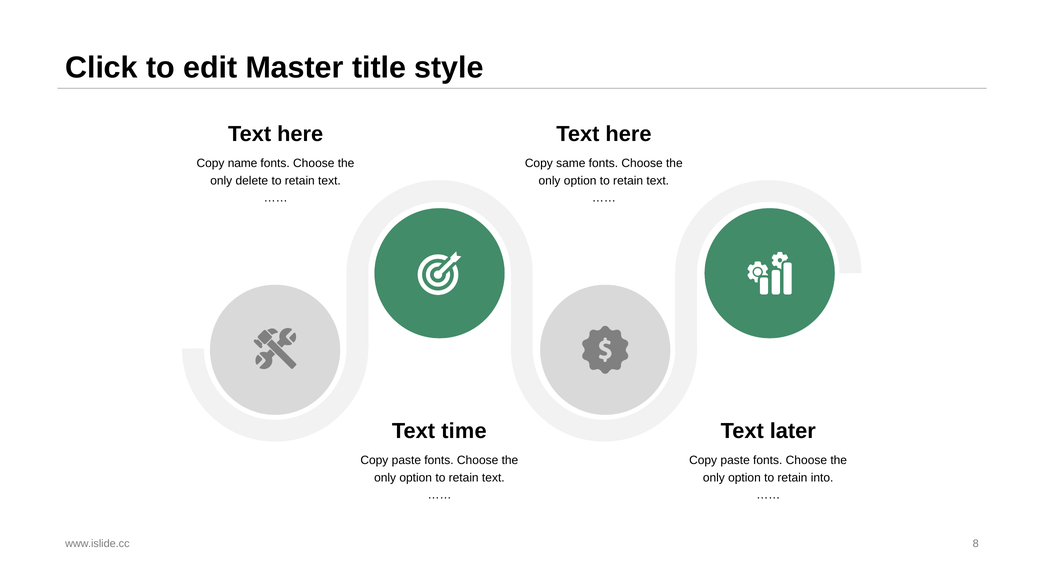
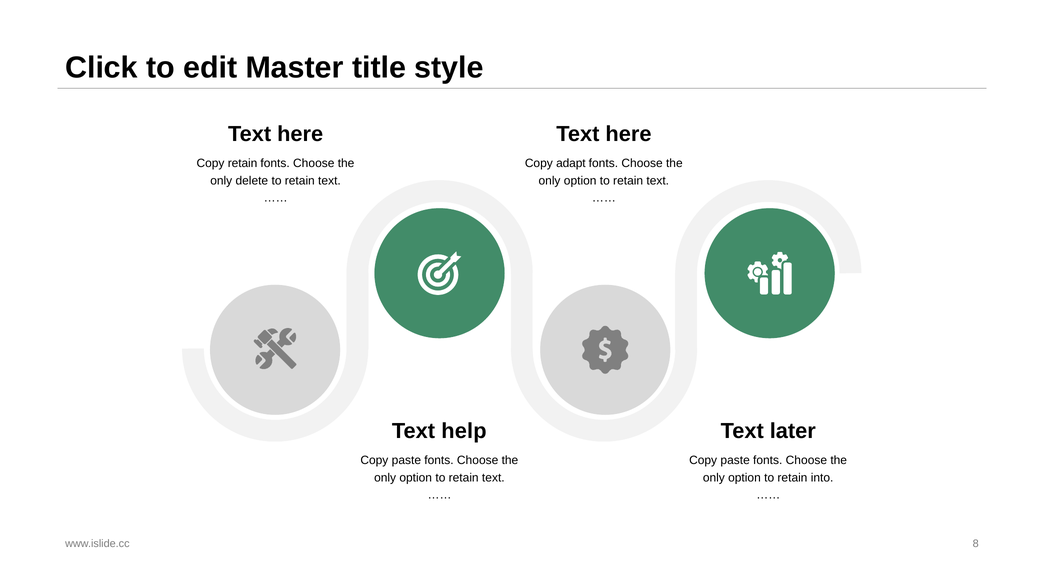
Copy name: name -> retain (243, 163)
same: same -> adapt (571, 163)
time: time -> help (464, 431)
